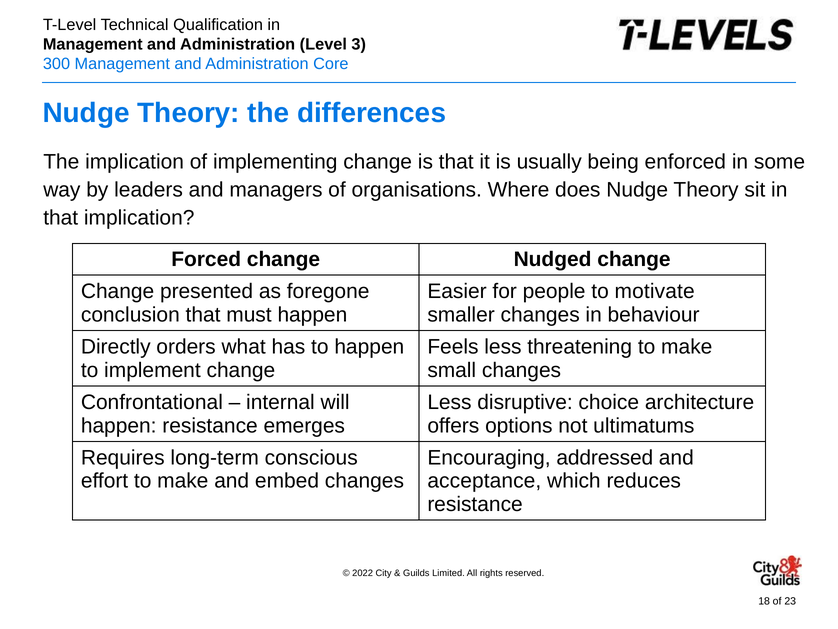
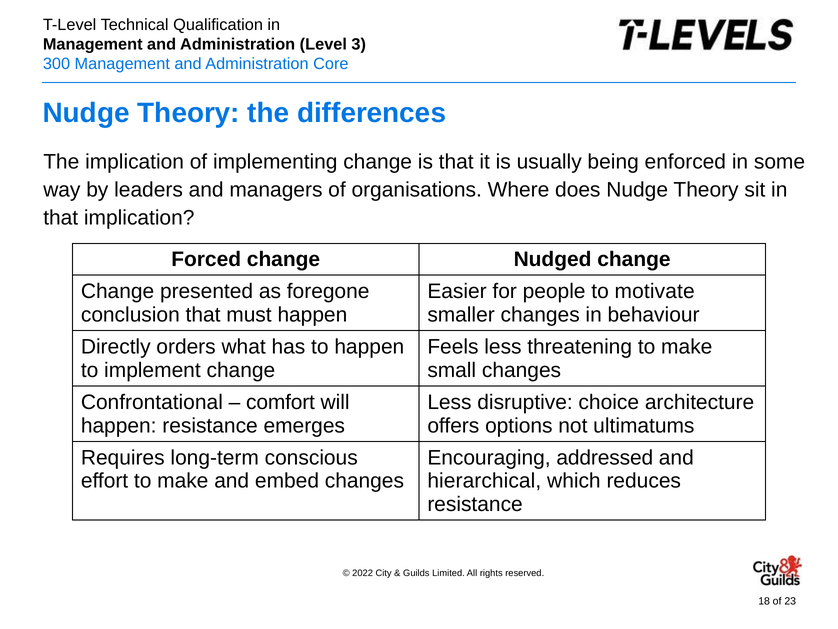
internal: internal -> comfort (281, 402)
acceptance: acceptance -> hierarchical (484, 481)
